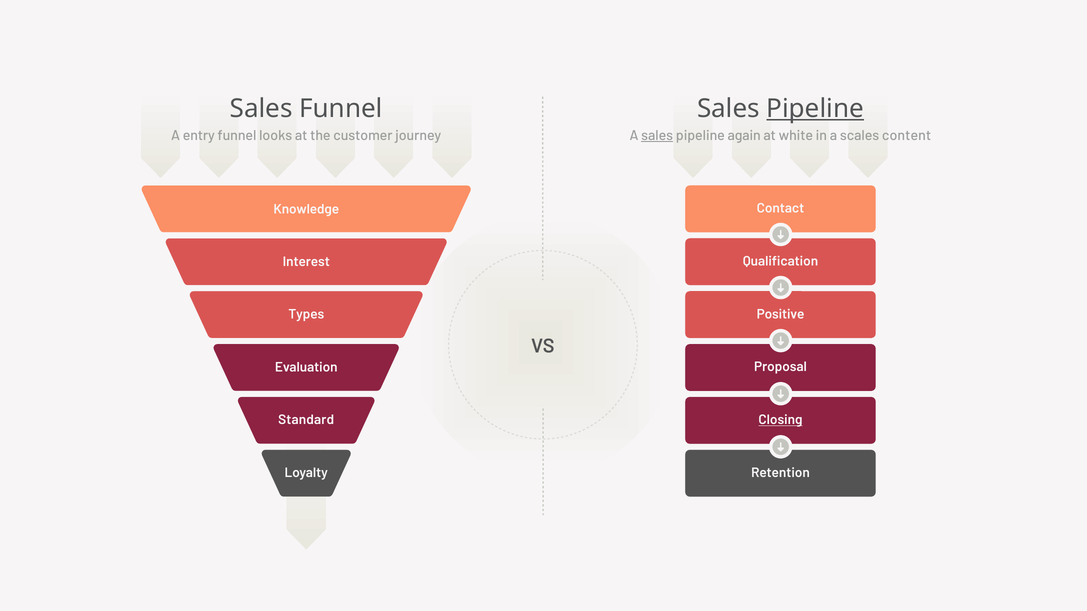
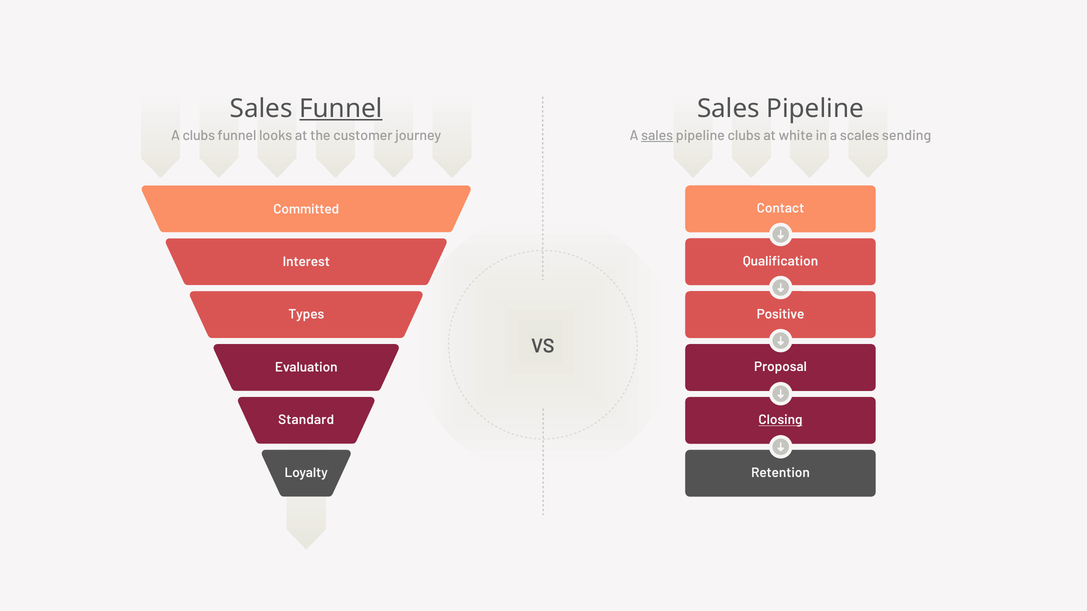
Funnel underline: none -> present (341, 109)
Pipeline underline: present -> none (815, 109)
A entry: entry -> clubs (199, 135)
pipeline again: again -> clubs (744, 135)
content: content -> sending (907, 135)
Knowledge: Knowledge -> Committed (306, 209)
